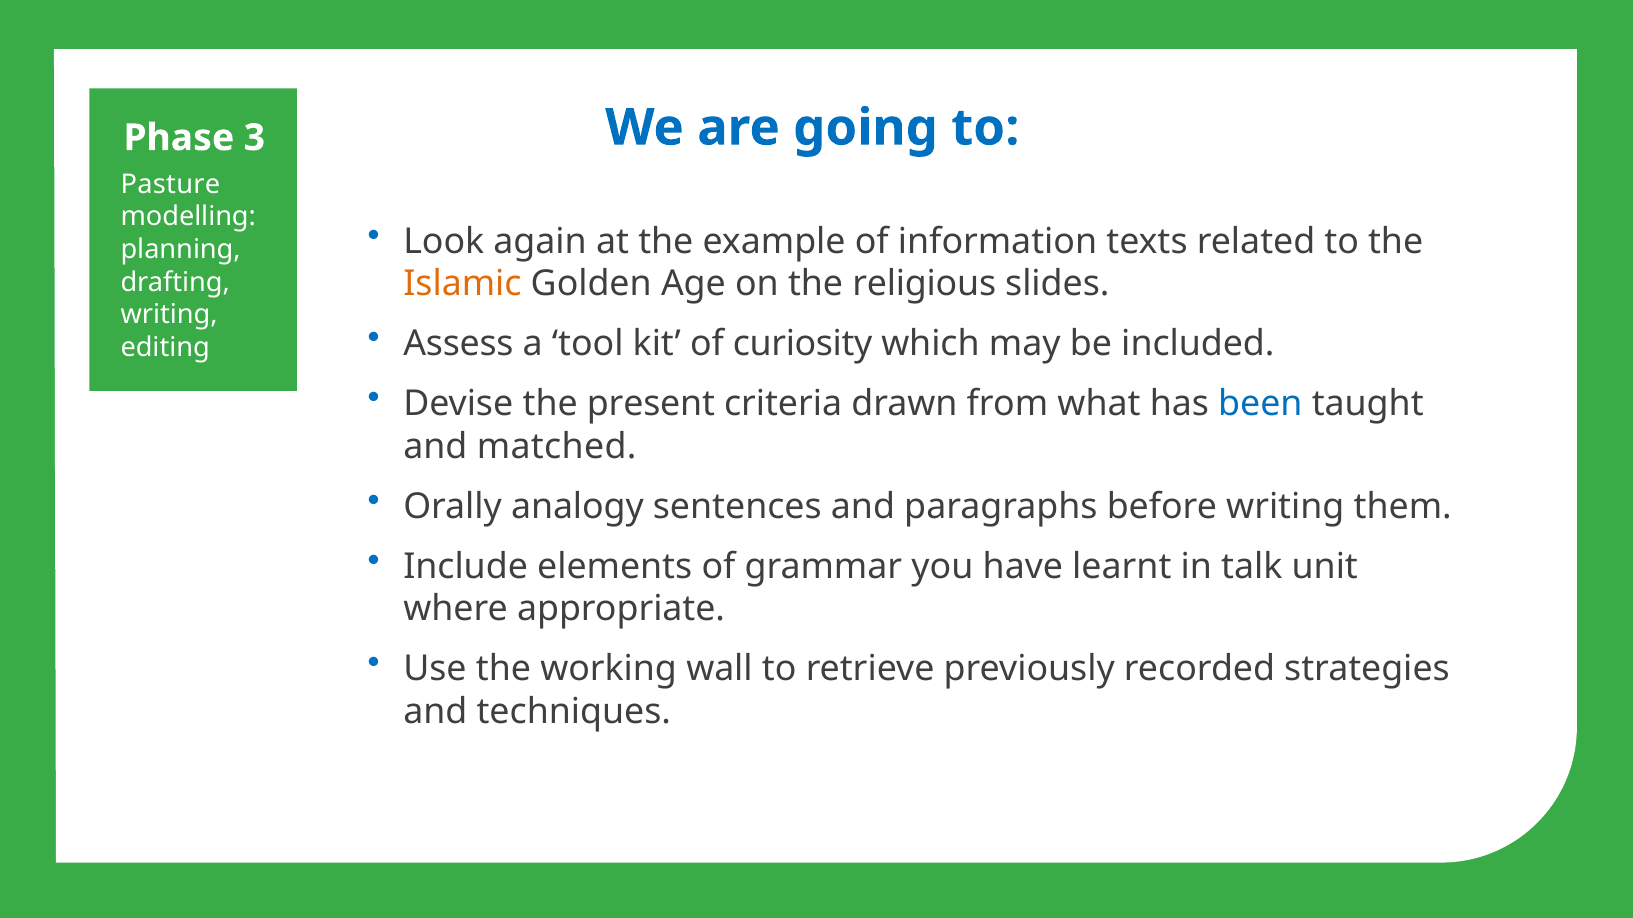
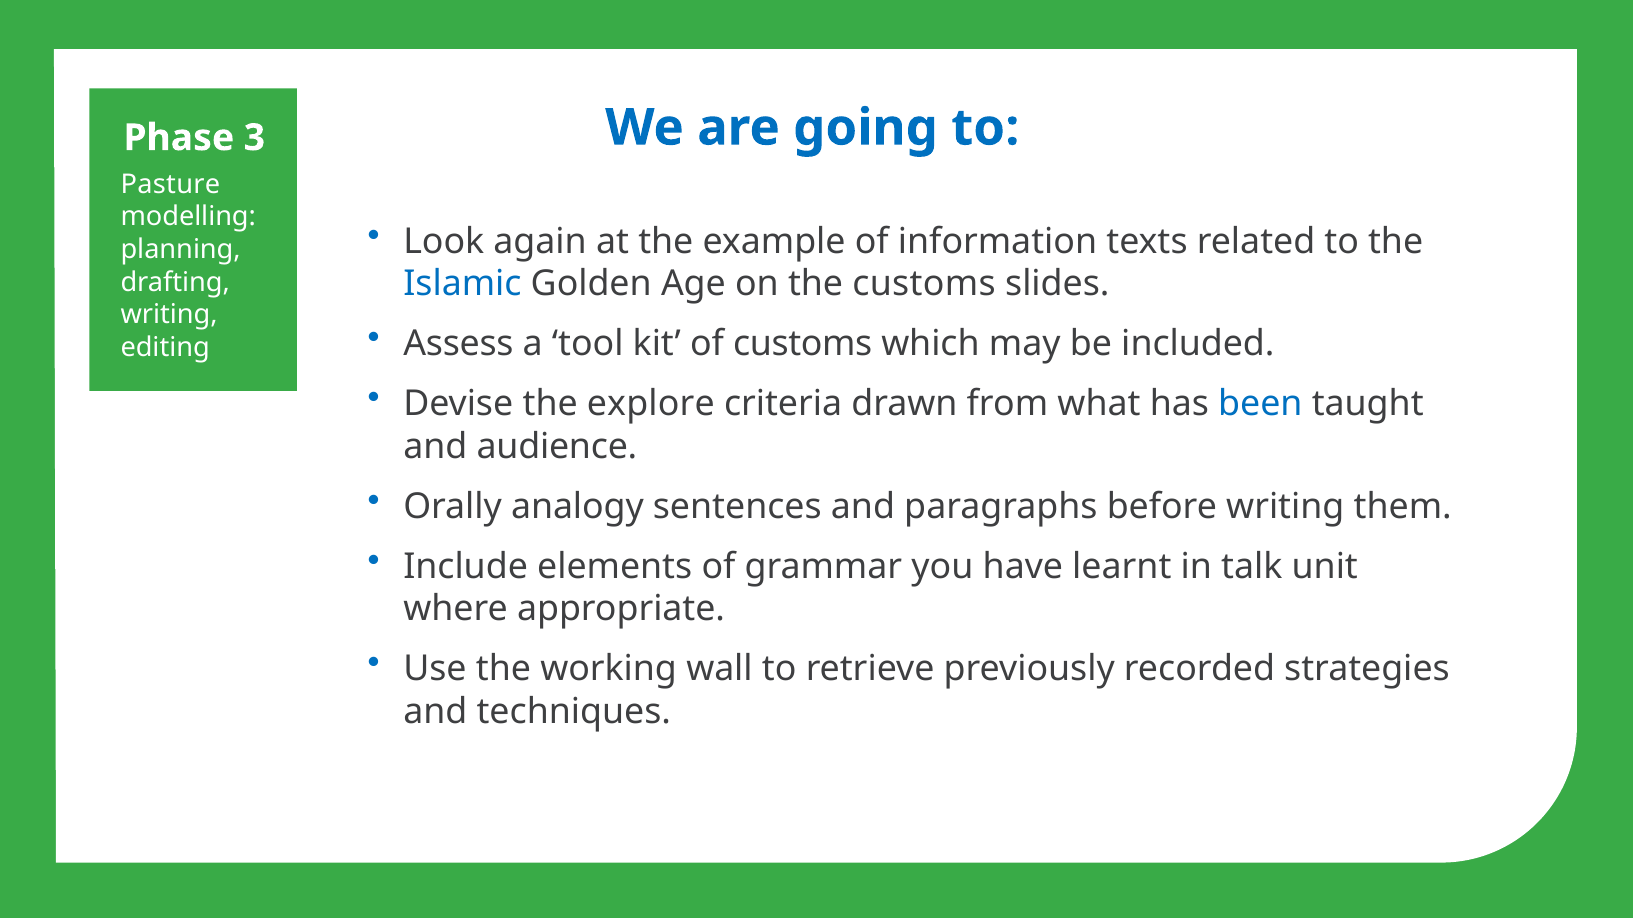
Islamic colour: orange -> blue (462, 284)
the religious: religious -> customs (924, 284)
of curiosity: curiosity -> customs (803, 344)
present: present -> explore (651, 404)
matched: matched -> audience (557, 447)
